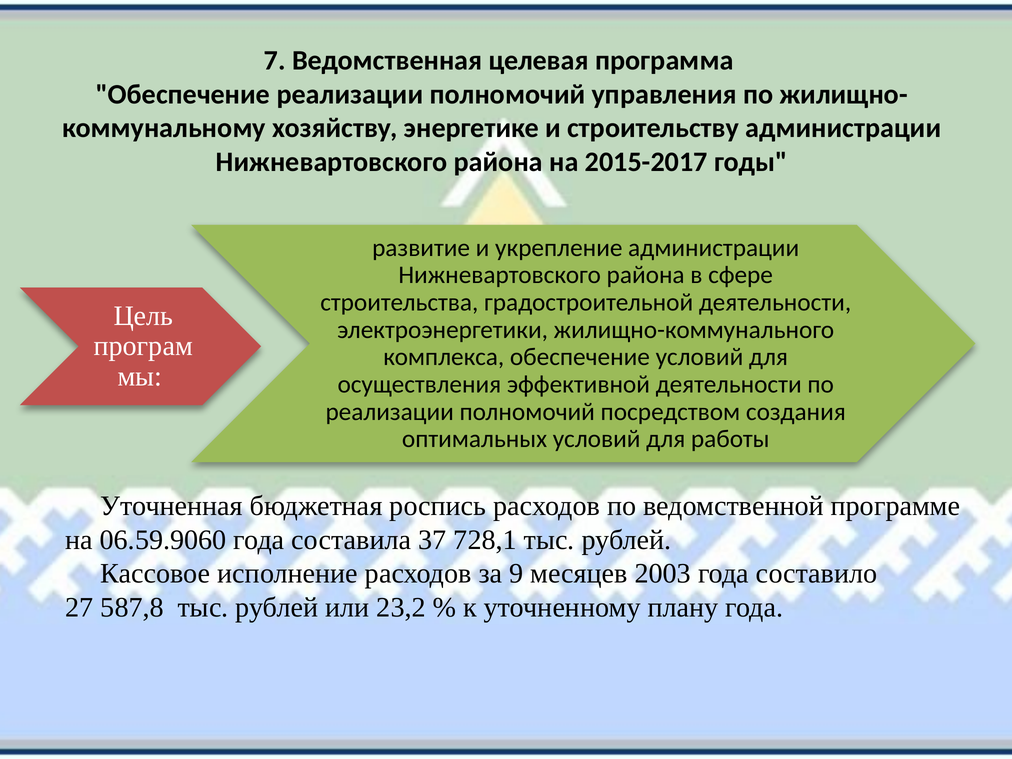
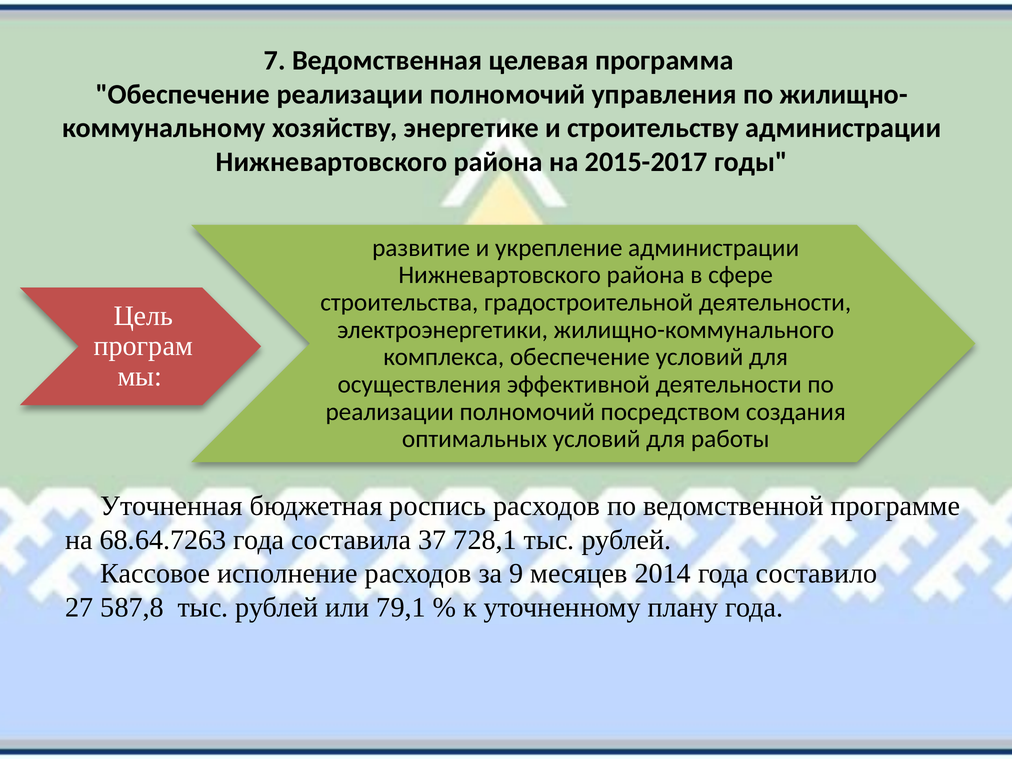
06.59.9060: 06.59.9060 -> 68.64.7263 (163, 540)
2003: 2003 -> 2014 (663, 574)
23,2: 23,2 -> 79,1 (401, 607)
